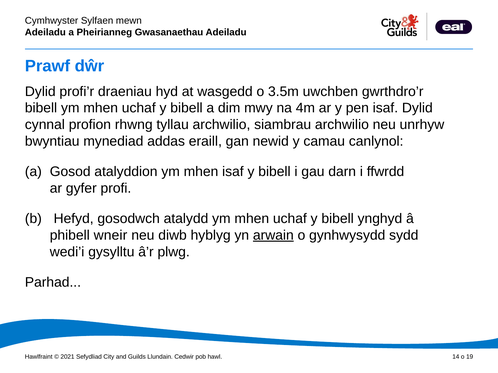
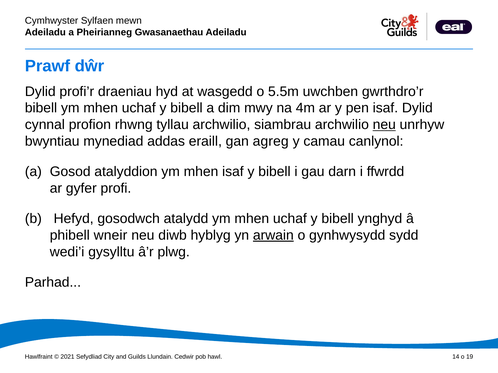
3.5m: 3.5m -> 5.5m (283, 92)
neu underline: none -> present (384, 125)
newid: newid -> agreg (271, 141)
